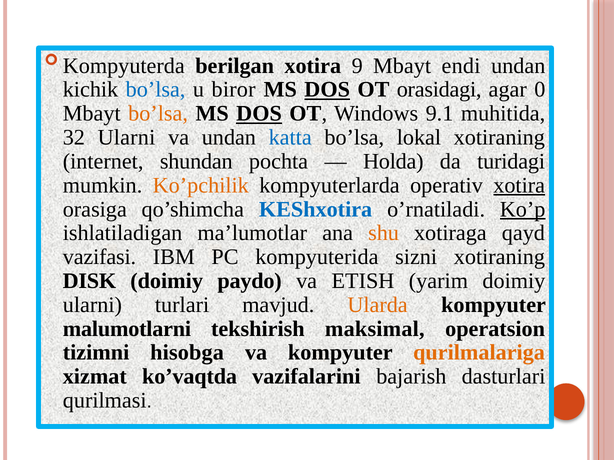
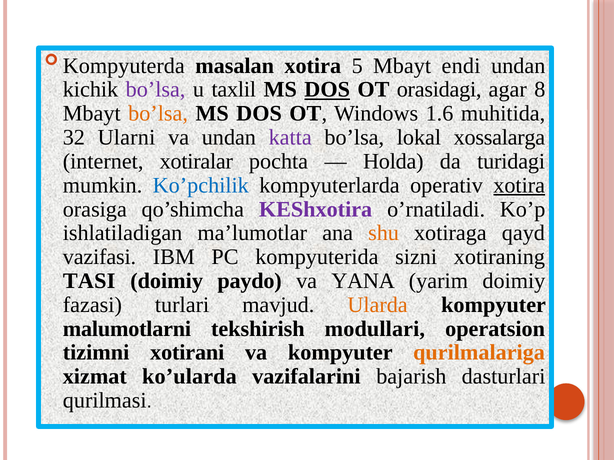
berilgan: berilgan -> masalan (235, 66)
9: 9 -> 5 (357, 66)
bo’lsa colour: blue -> purple (156, 90)
biror: biror -> taxlil (234, 90)
0: 0 -> 8 (540, 90)
DOS underline: present -> none (259, 114)
9.1: 9.1 -> 1.6 (440, 114)
katta colour: blue -> purple (290, 138)
lokal xotiraning: xotiraning -> xossalarga (499, 138)
shundan: shundan -> xotiralar (196, 162)
Ko’pchilik colour: orange -> blue (201, 185)
KEShxotira colour: blue -> purple (316, 209)
Ko’p underline: present -> none (523, 209)
DISK: DISK -> TASI (89, 281)
ETISH: ETISH -> YANA (363, 281)
ularni: ularni -> fazasi (92, 305)
maksimal: maksimal -> modullari (375, 329)
hisobga: hisobga -> xotirani (187, 353)
ko’vaqtda: ko’vaqtda -> ko’ularda (189, 377)
